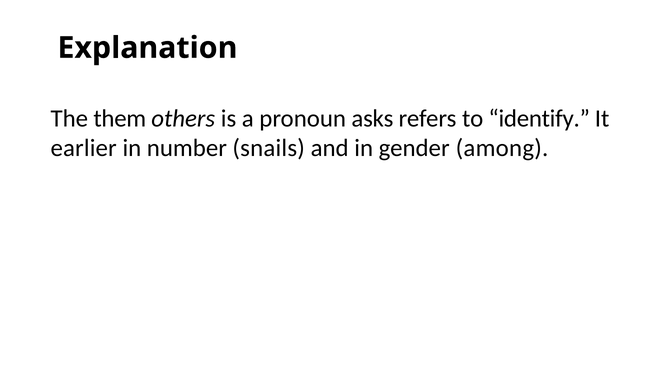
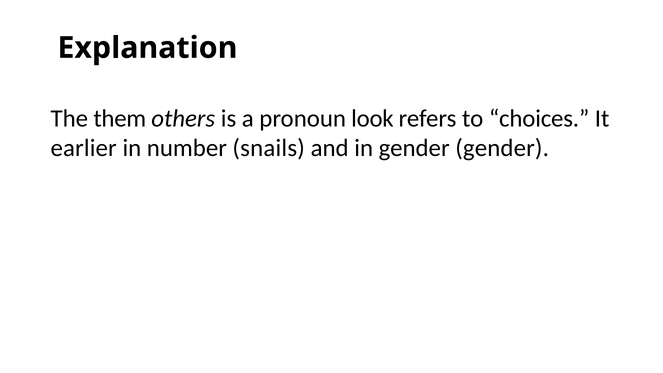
asks: asks -> look (372, 118)
identify: identify -> choices (539, 118)
gender among: among -> gender (502, 148)
